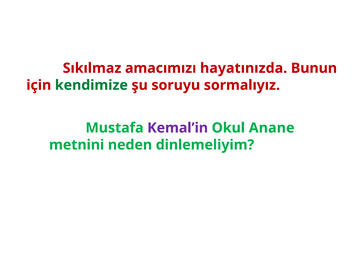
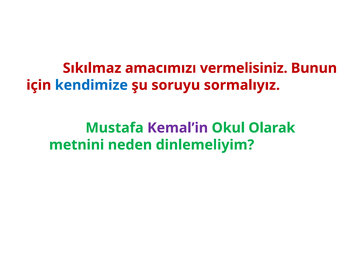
hayatınızda: hayatınızda -> vermelisiniz (244, 68)
kendimize colour: green -> blue (91, 85)
Anane: Anane -> Olarak (272, 128)
